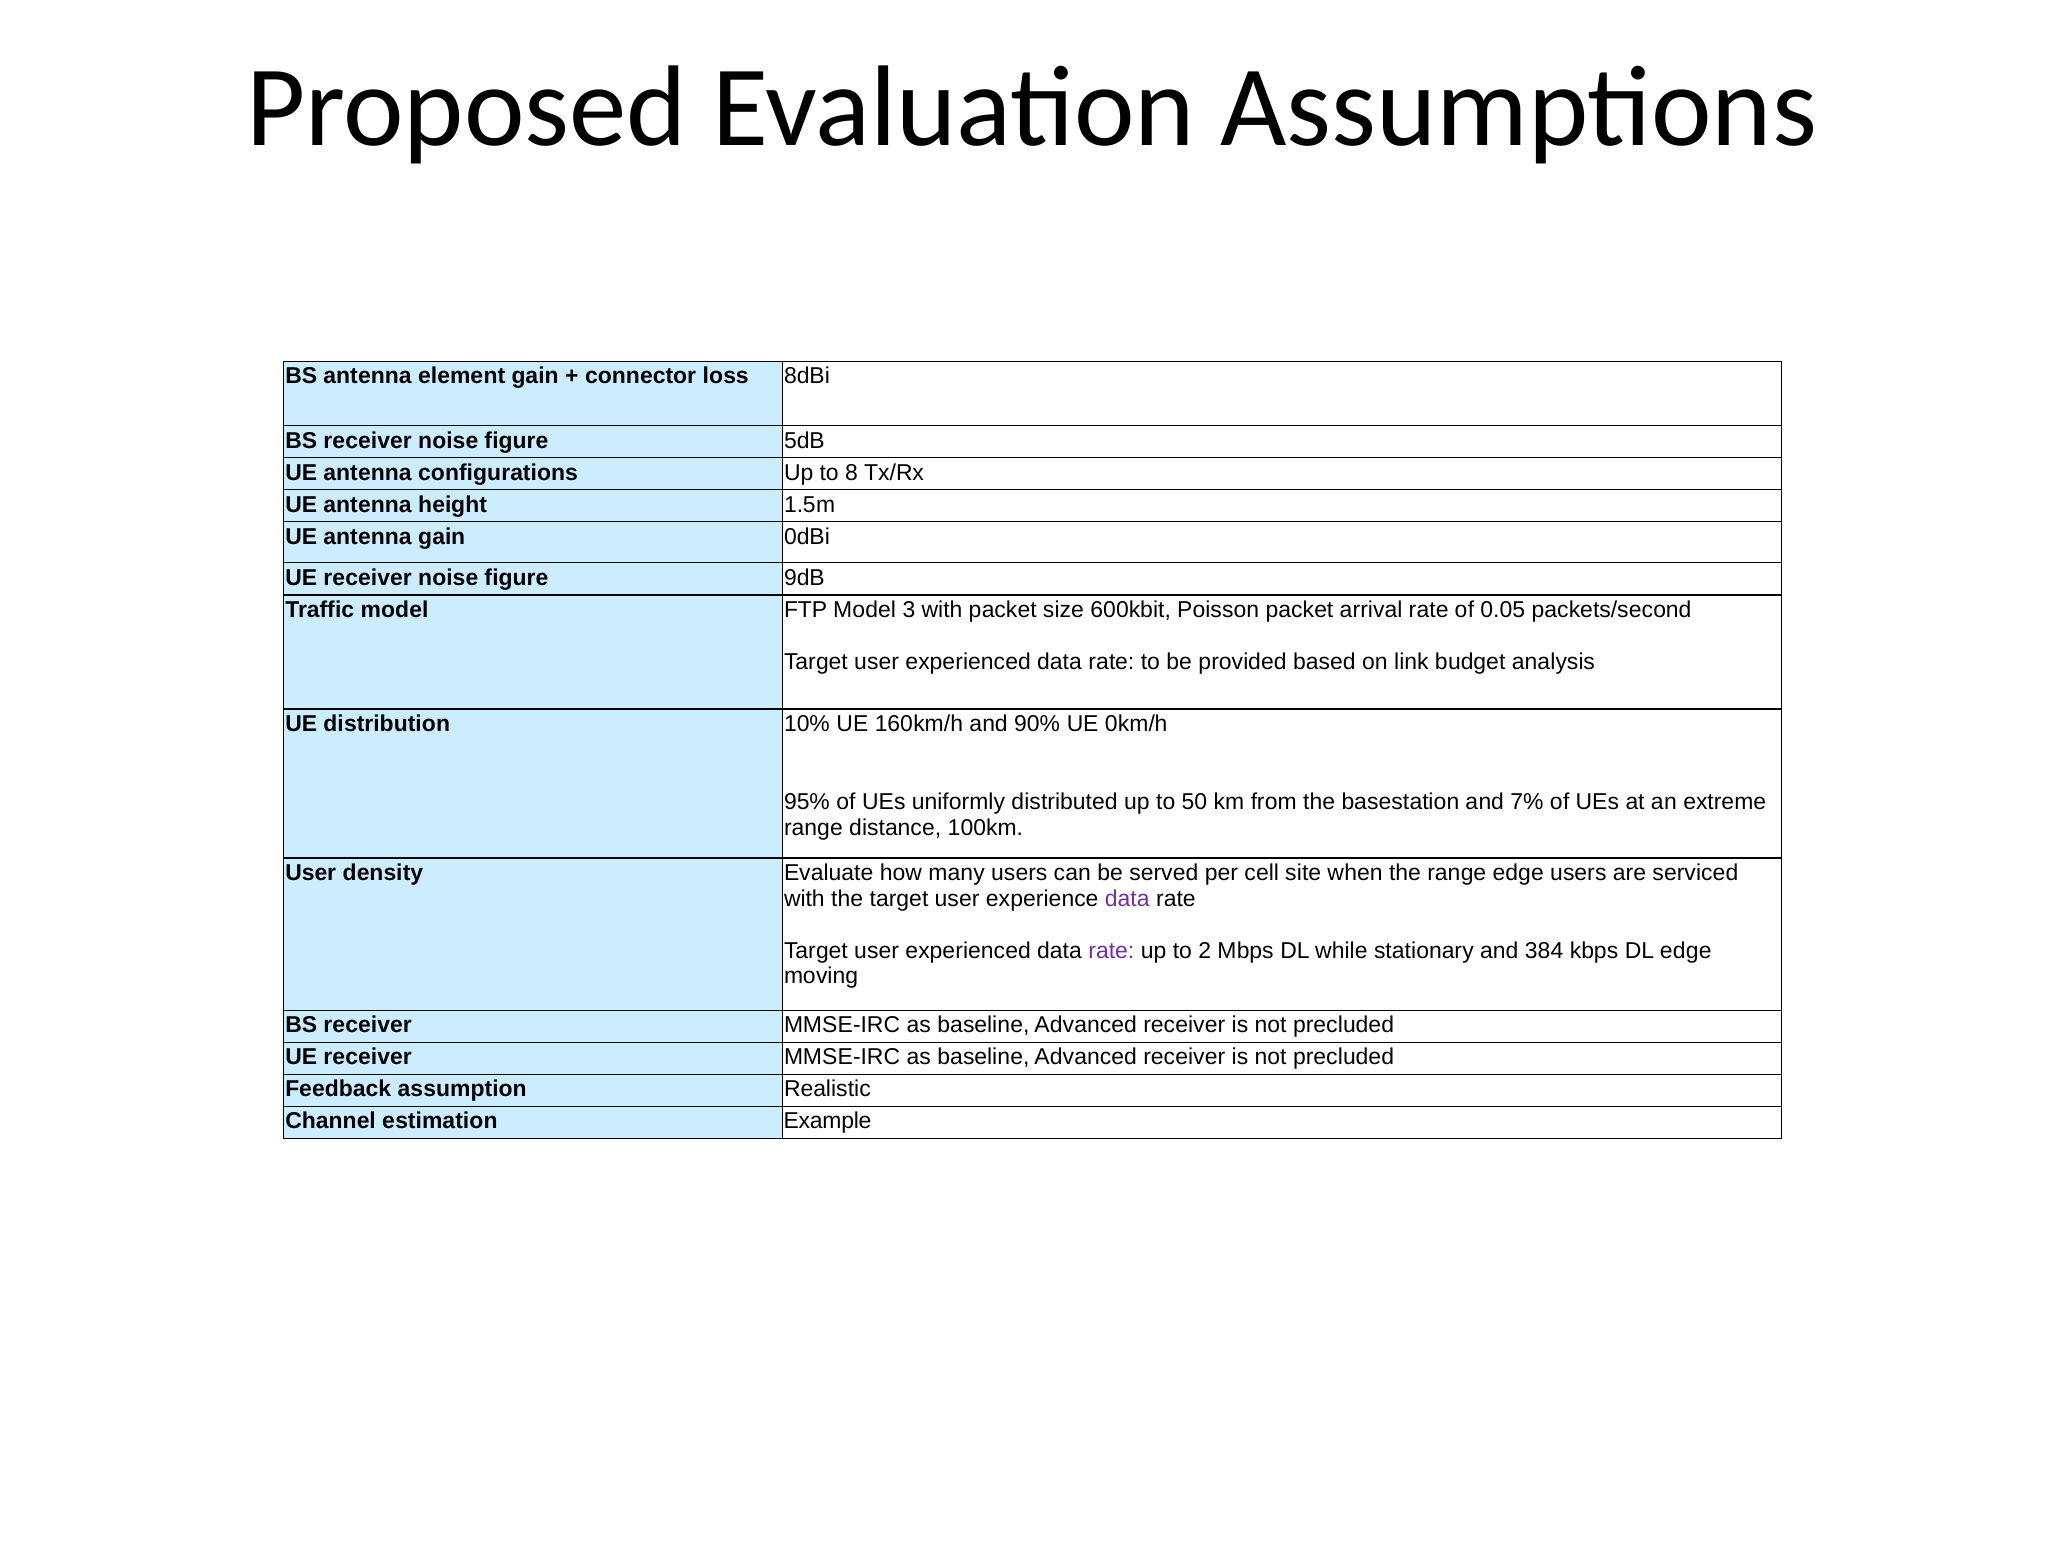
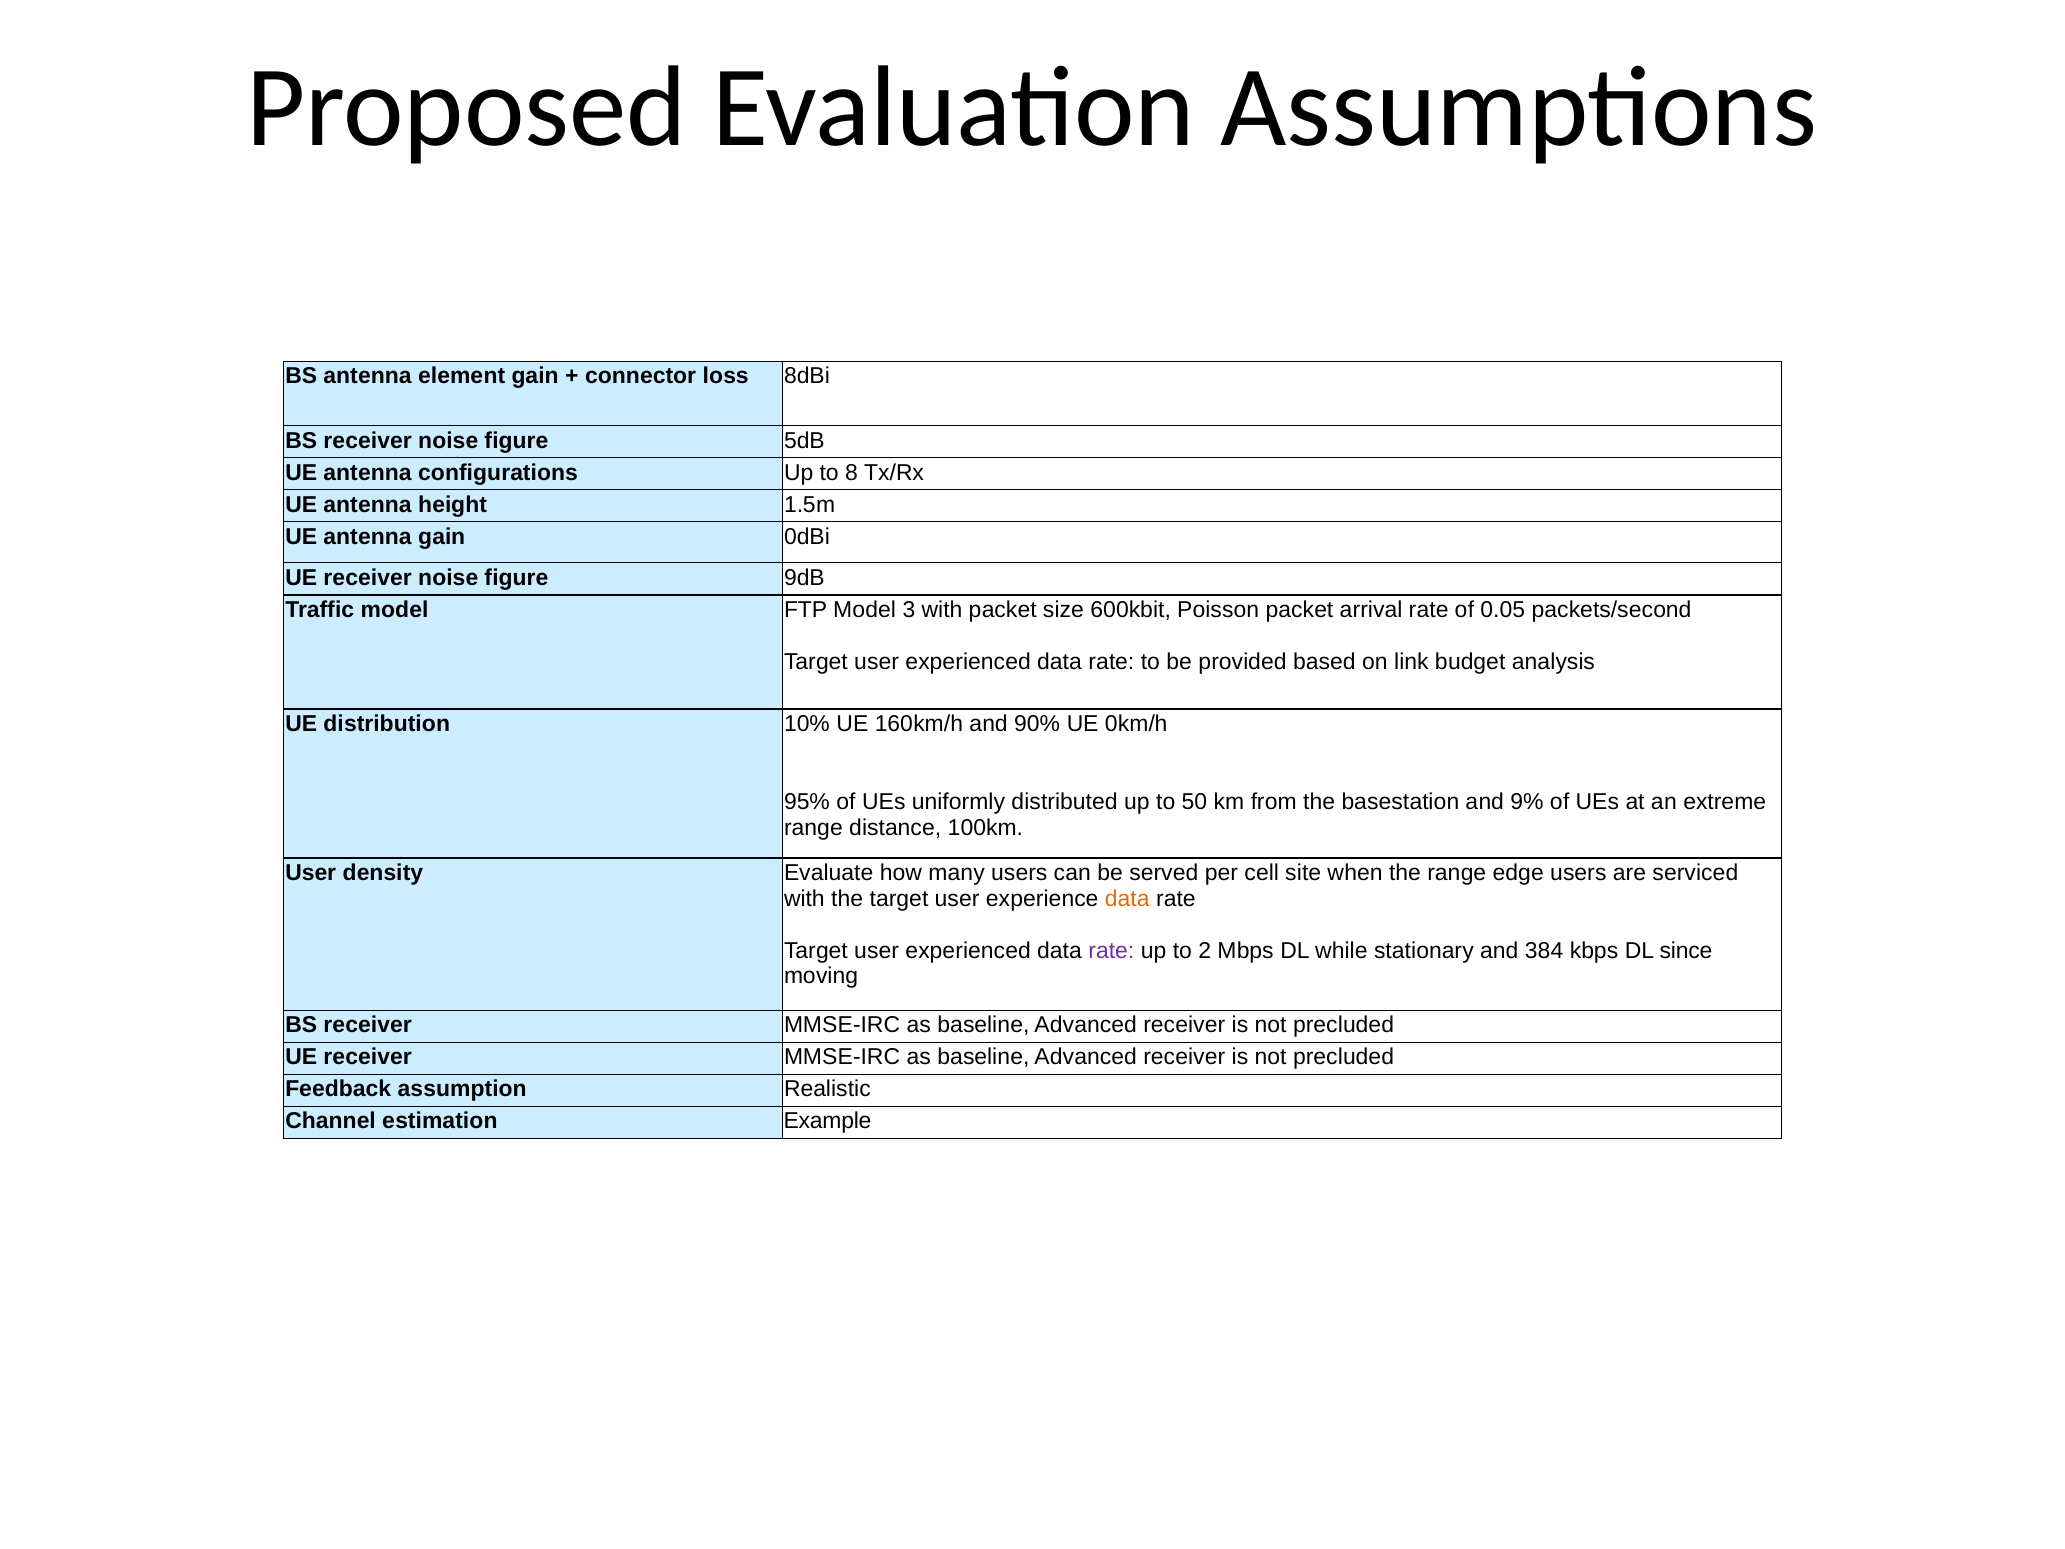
7%: 7% -> 9% (1527, 802)
data colour: purple -> orange (1127, 899)
DL edge: edge -> since (1686, 950)
